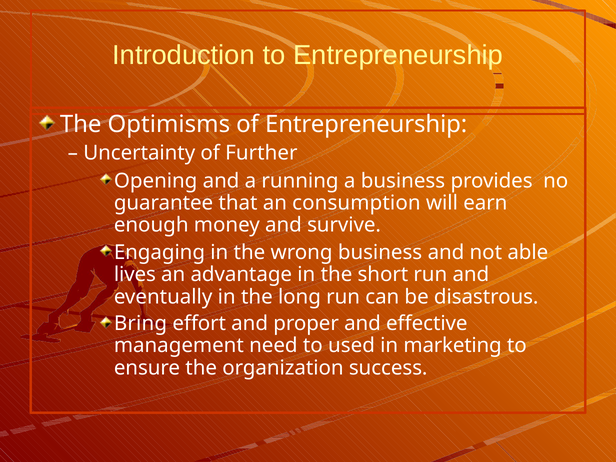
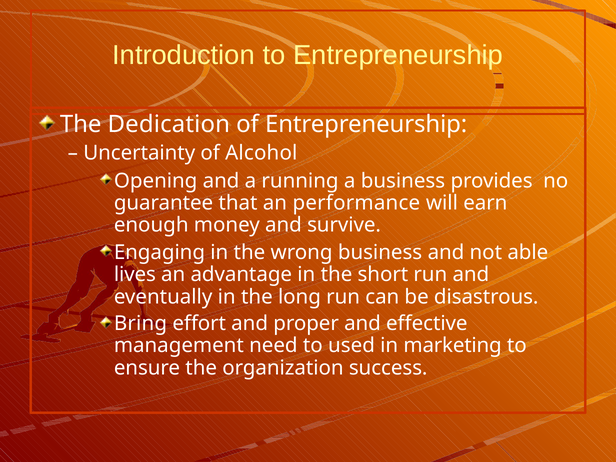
Optimisms: Optimisms -> Dedication (169, 124)
Further: Further -> Alcohol (261, 153)
consumption: consumption -> performance (356, 203)
